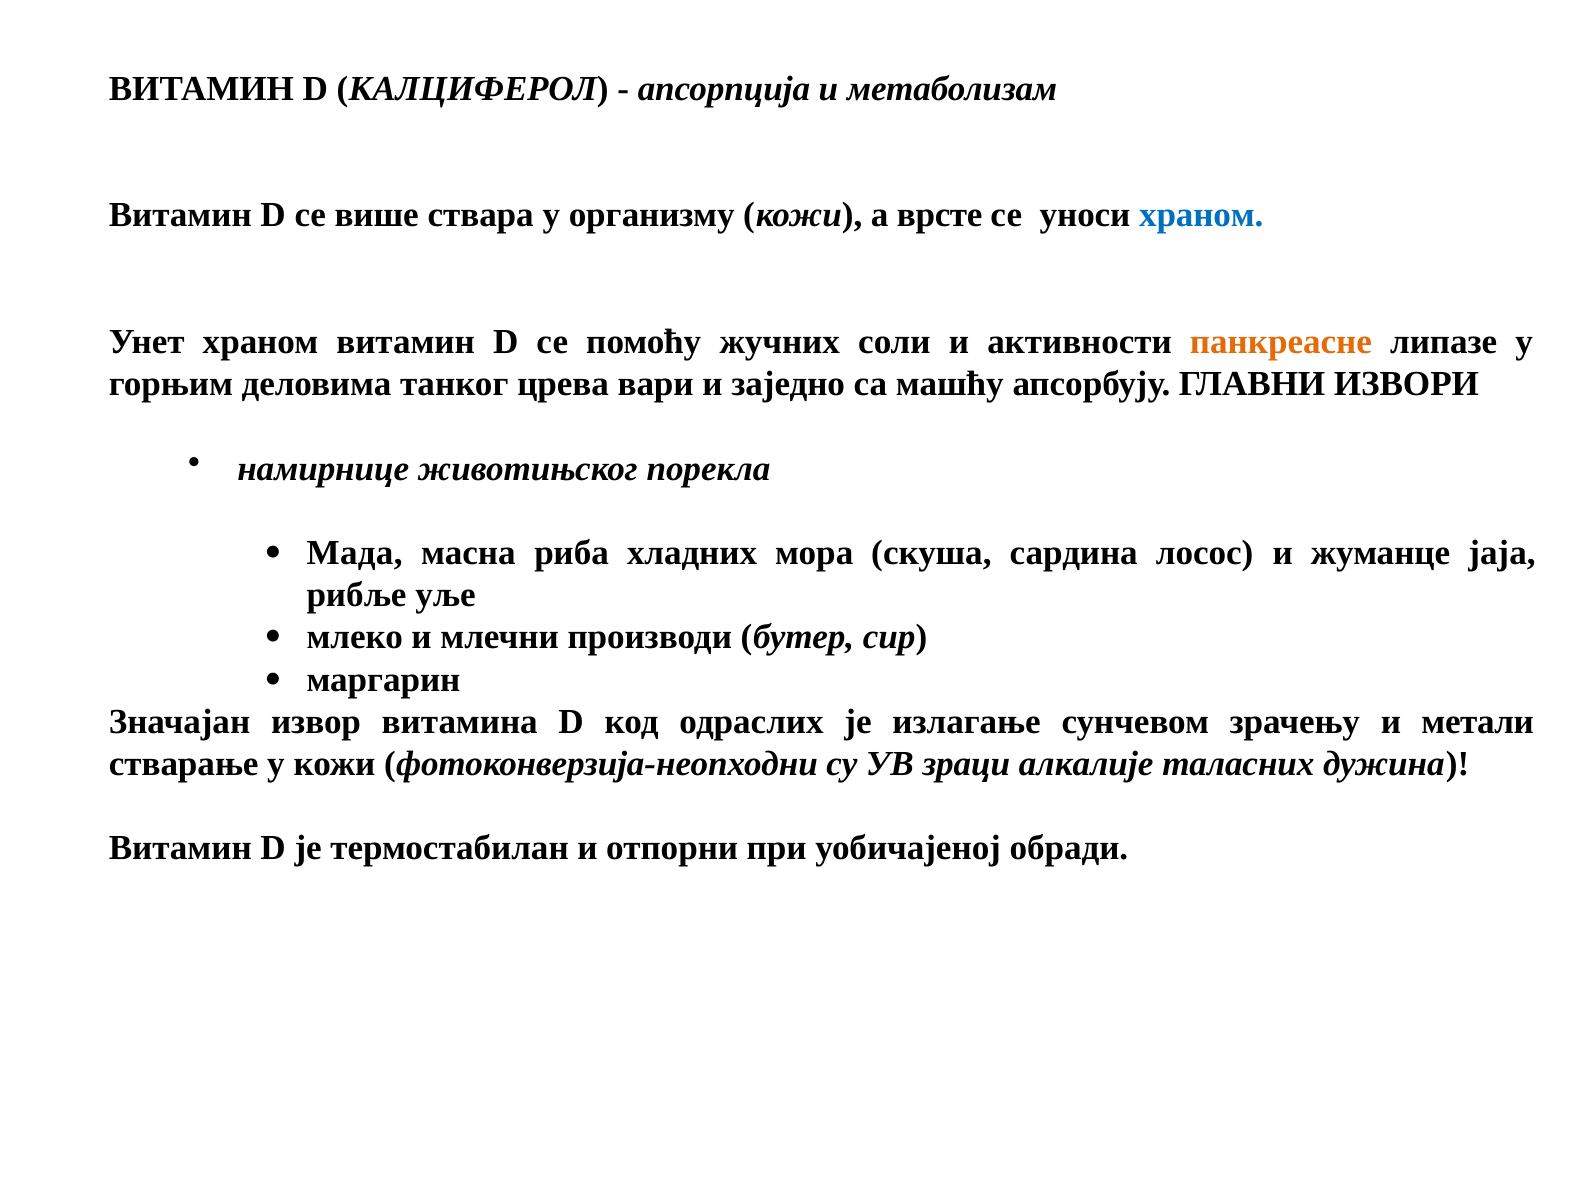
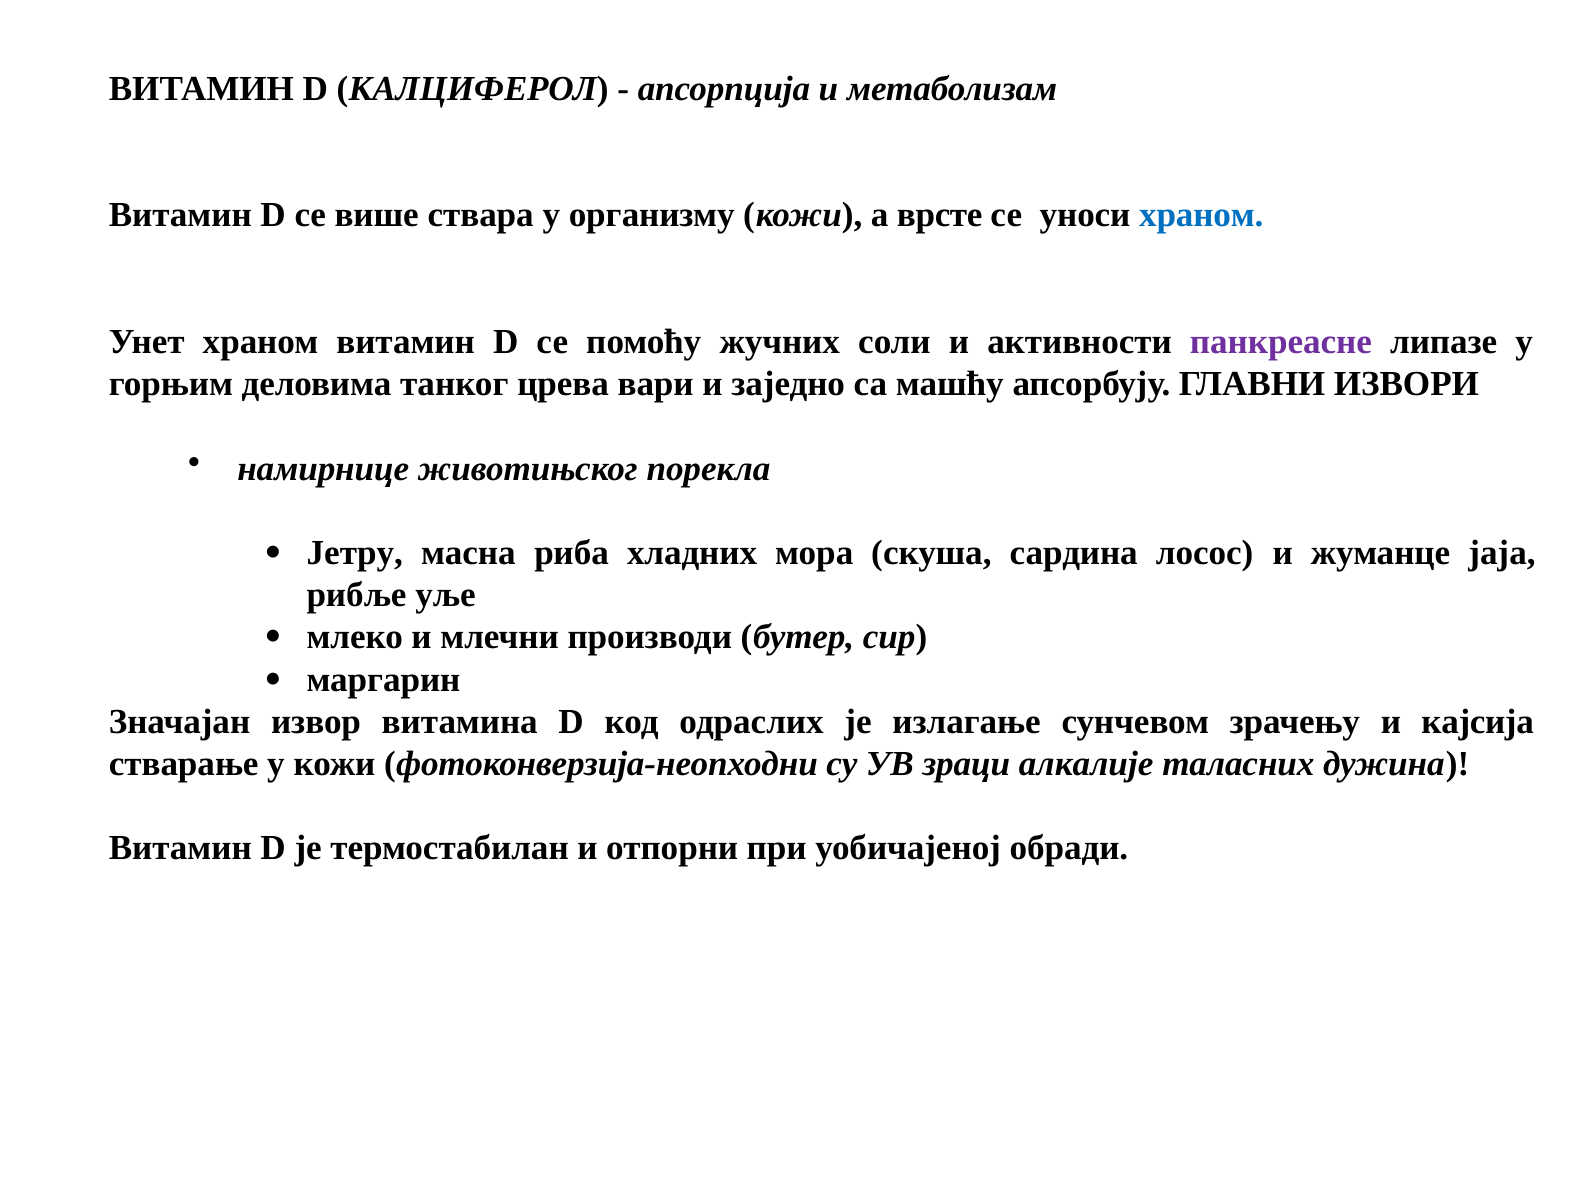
панкреасне colour: orange -> purple (1281, 342)
Мада: Мада -> Јетру (355, 553)
метали: метали -> кајсија (1478, 721)
